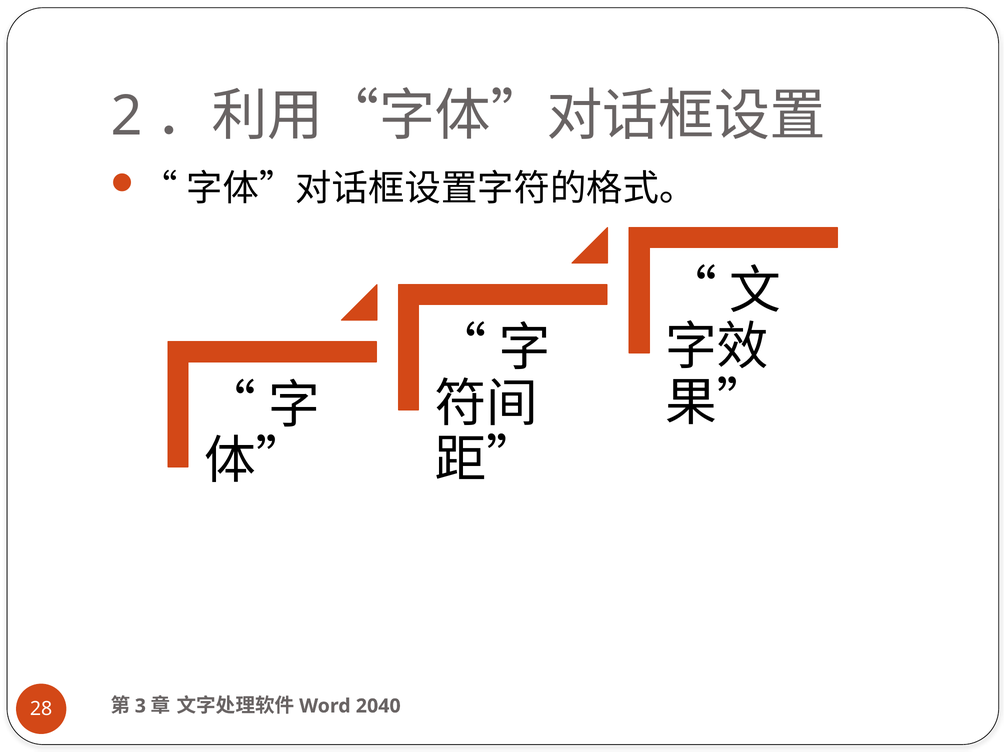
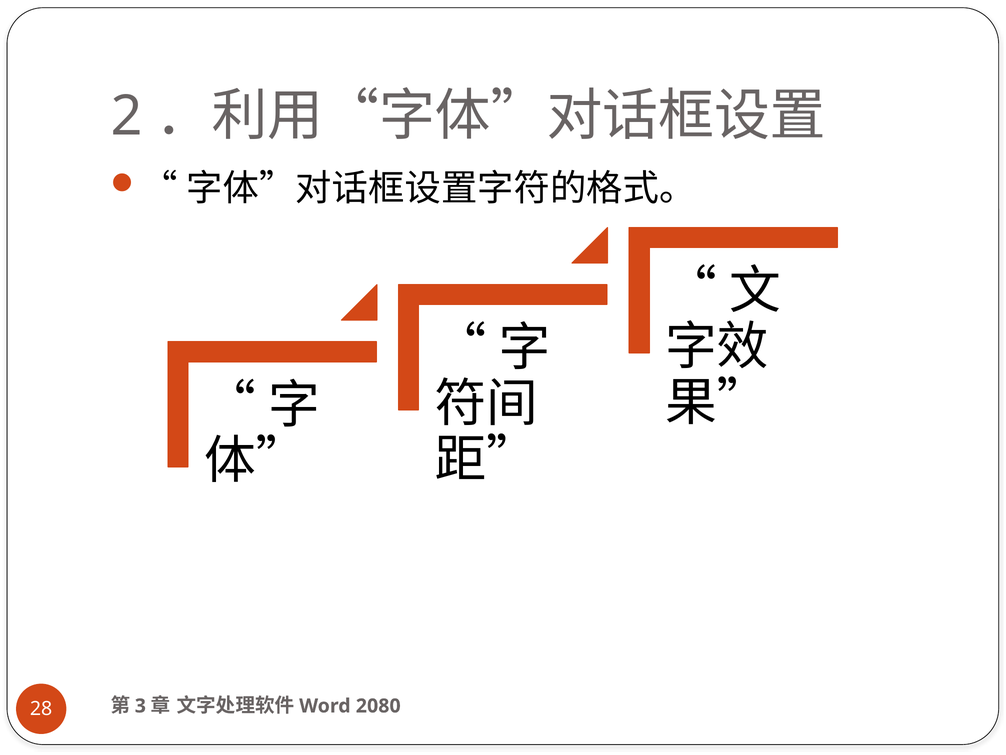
2040: 2040 -> 2080 (378, 706)
